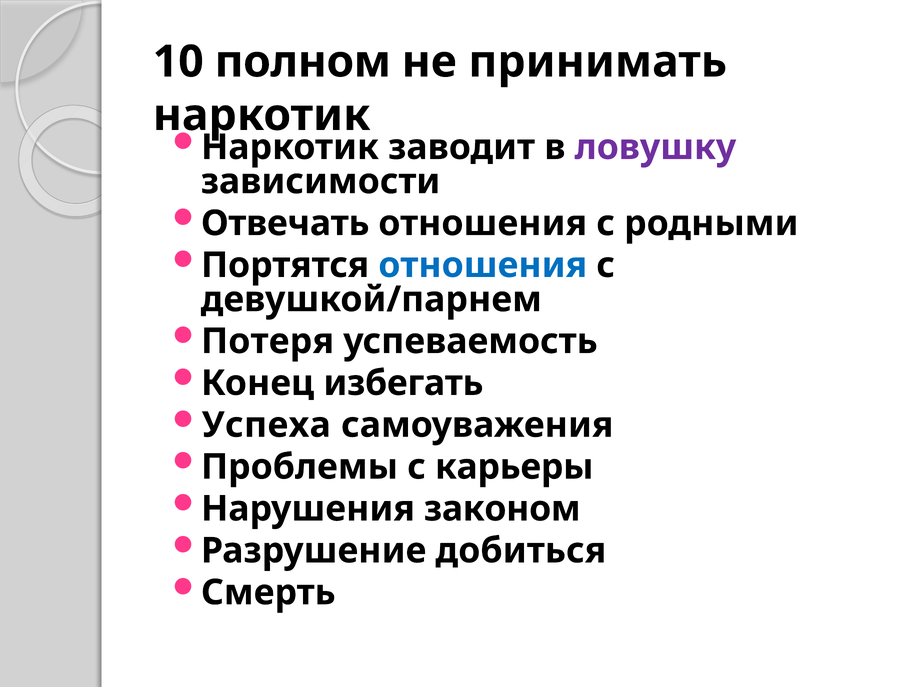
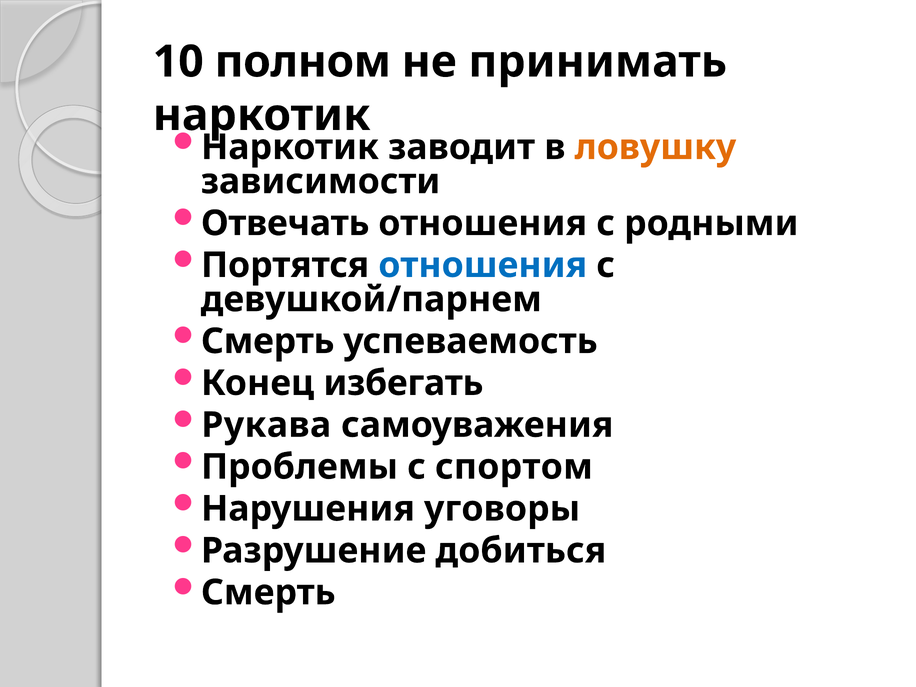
ловушку colour: purple -> orange (655, 147)
Потеря: Потеря -> Смерть (268, 341)
Успеха: Успеха -> Рукава (266, 425)
карьеры: карьеры -> спортом (514, 467)
законом: законом -> уговоры (502, 509)
